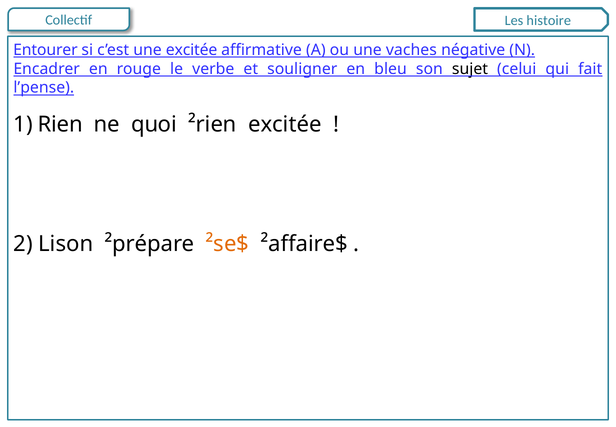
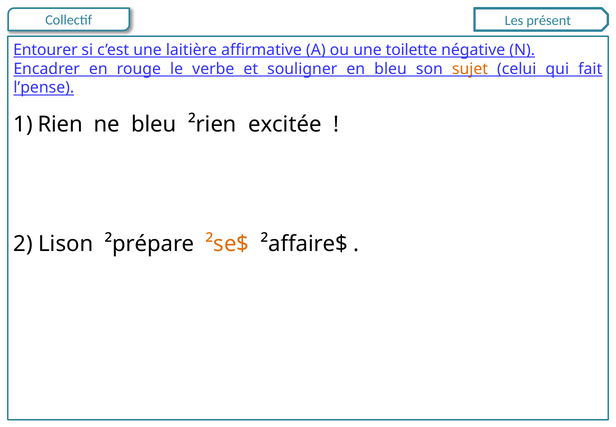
histoire: histoire -> présent (549, 20)
une excitée: excitée -> laitière (191, 50)
vaches: vaches -> toilette (412, 50)
sujet colour: black -> orange (470, 69)
ne quoi: quoi -> bleu (154, 124)
